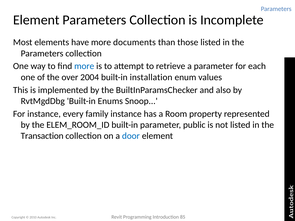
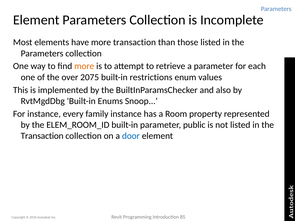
more documents: documents -> transaction (134, 42)
more colour: blue -> orange (84, 66)
2004: 2004 -> 2075 (90, 77)
installation: installation -> restrictions (151, 77)
